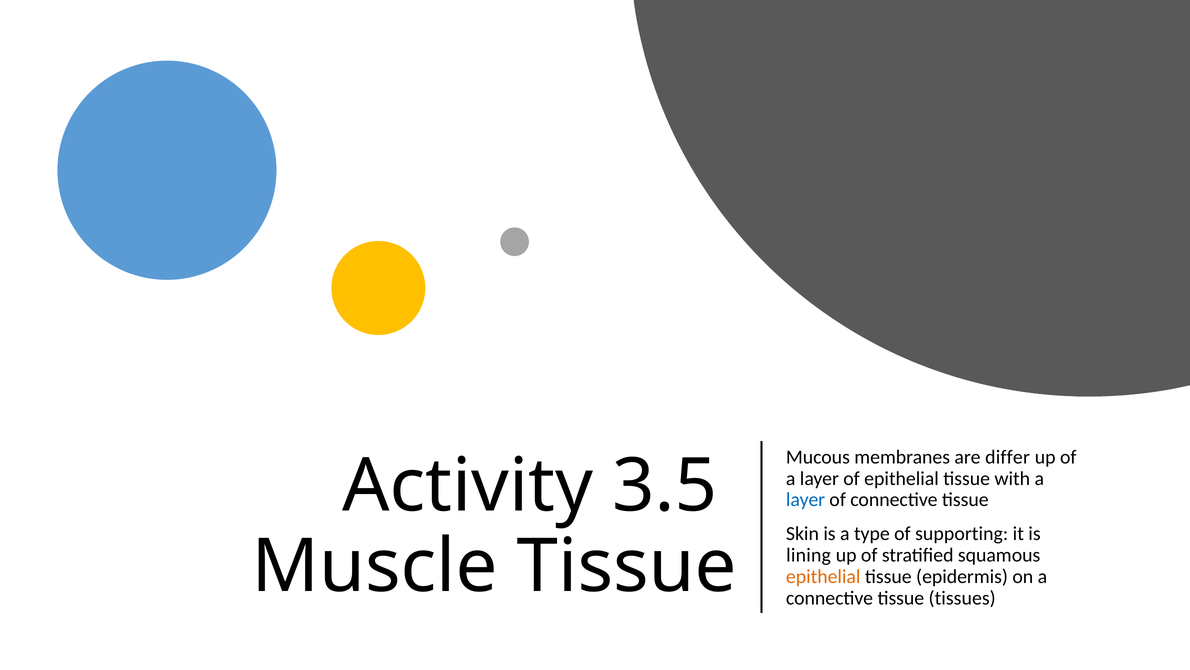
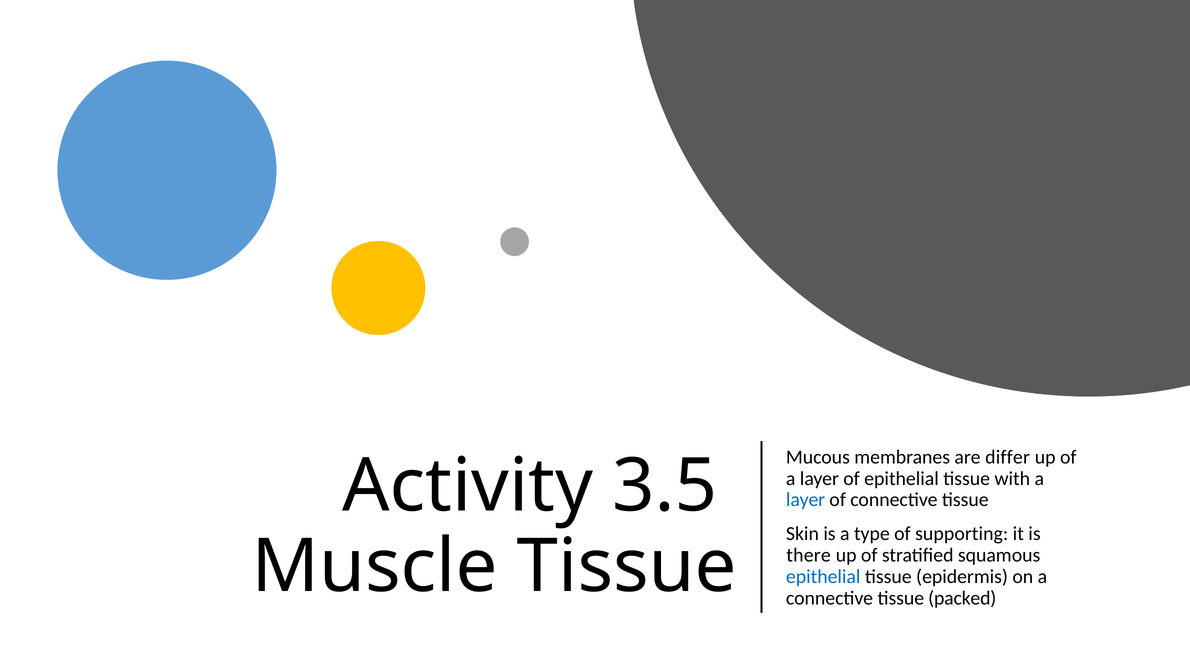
lining: lining -> there (809, 555)
epithelial colour: orange -> blue (823, 576)
tissues: tissues -> packed (962, 597)
